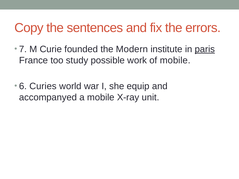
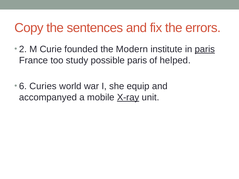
7: 7 -> 2 (23, 49)
possible work: work -> paris (137, 60)
of mobile: mobile -> helped (175, 60)
X-ray underline: none -> present (128, 97)
